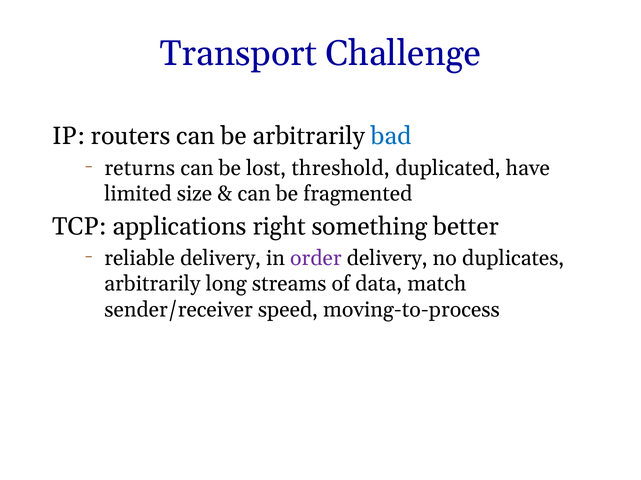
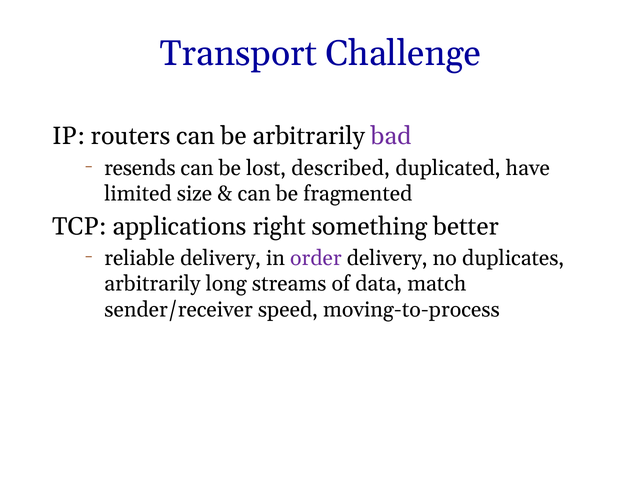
bad colour: blue -> purple (391, 136)
returns: returns -> resends (140, 168)
threshold: threshold -> described (341, 168)
